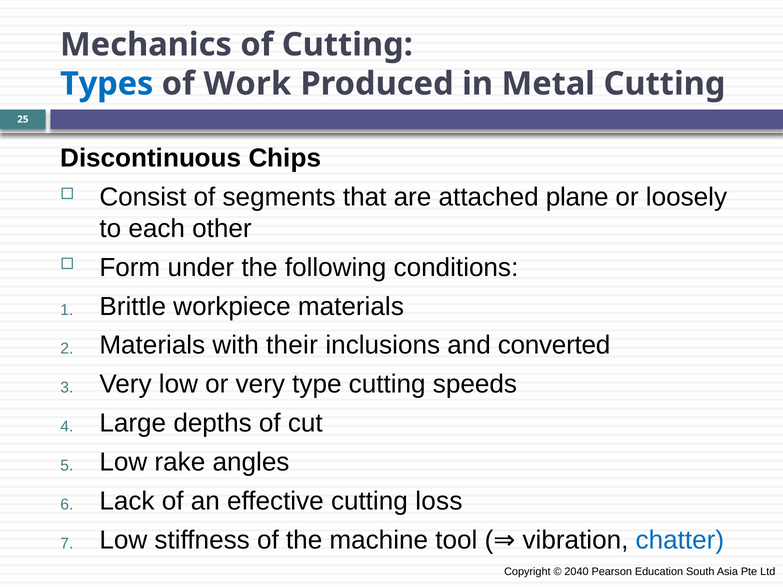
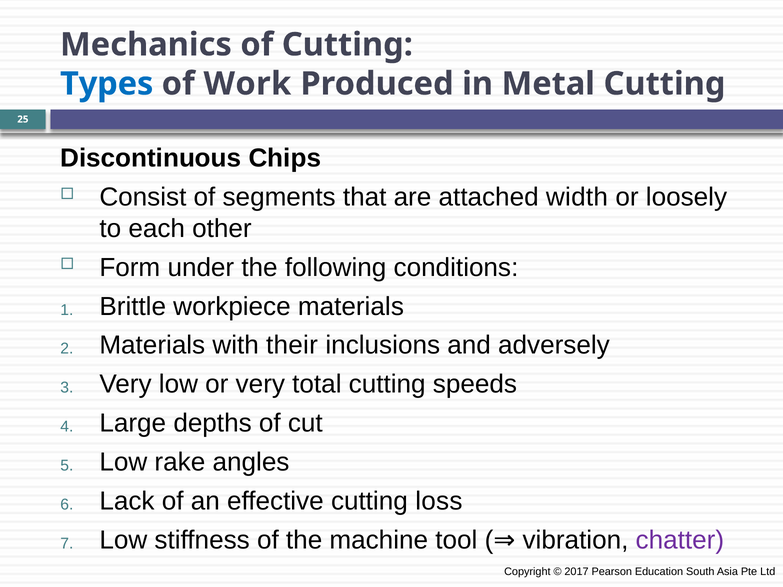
plane: plane -> width (577, 197)
converted: converted -> adversely (554, 345)
type: type -> total (317, 384)
chatter colour: blue -> purple (680, 540)
2040: 2040 -> 2017 (577, 572)
